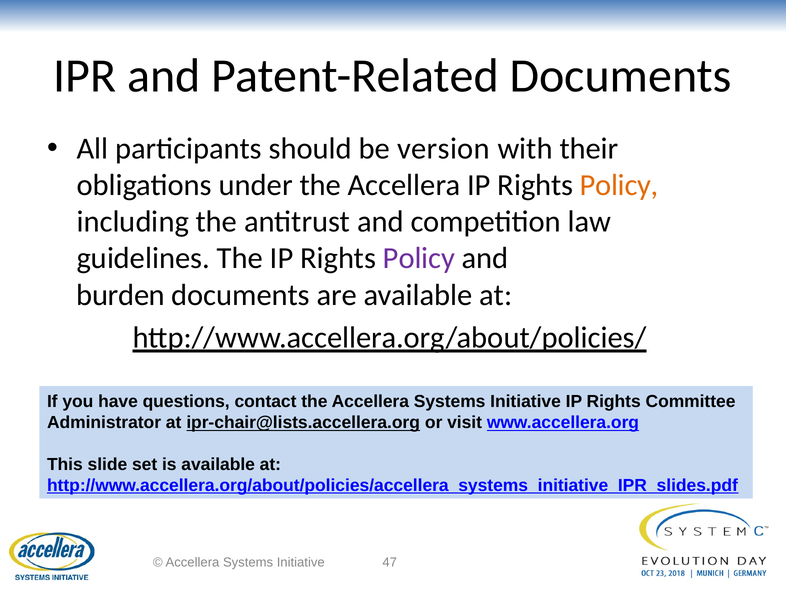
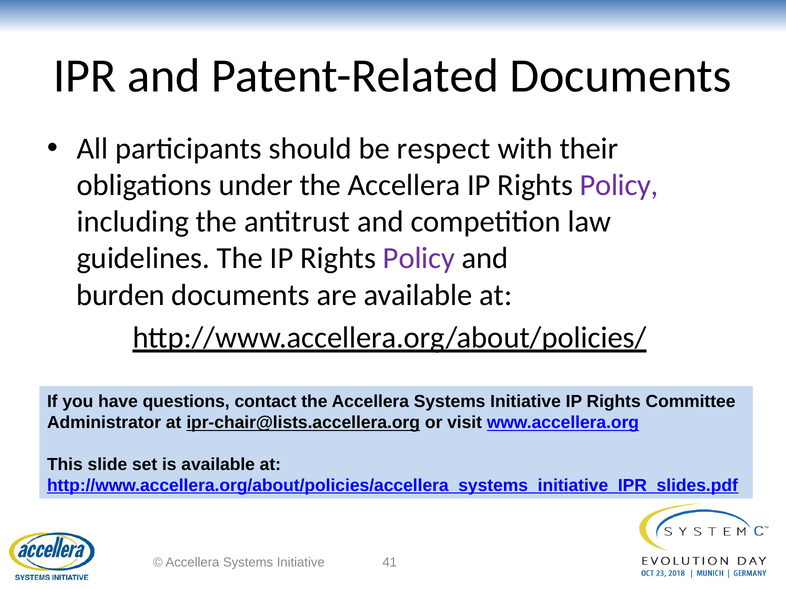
version: version -> respect (444, 149)
Policy colour: orange -> purple (619, 185)
47: 47 -> 41 (390, 563)
